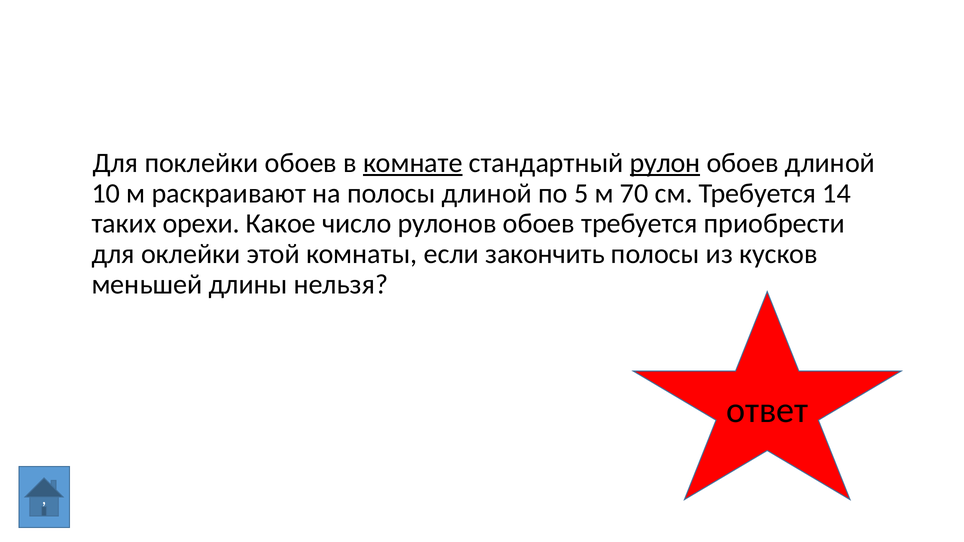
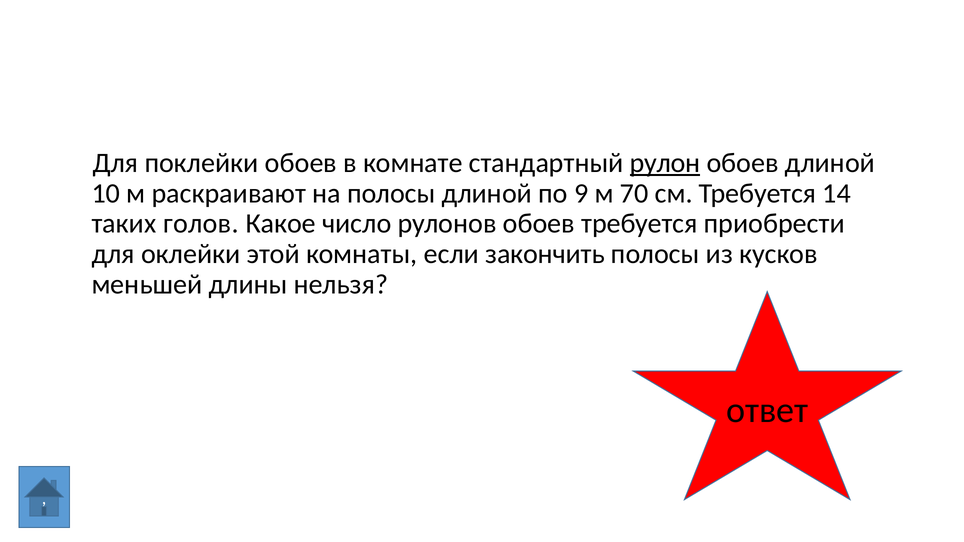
комнате underline: present -> none (413, 163)
5: 5 -> 9 (581, 193)
орехи: орехи -> голов (201, 224)
